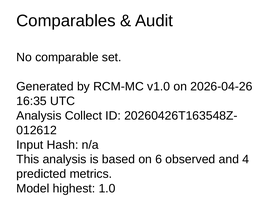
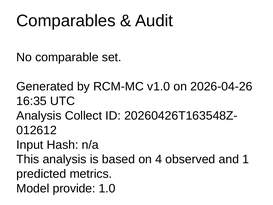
6: 6 -> 4 (159, 159)
4: 4 -> 1 (246, 159)
highest: highest -> provide (74, 188)
